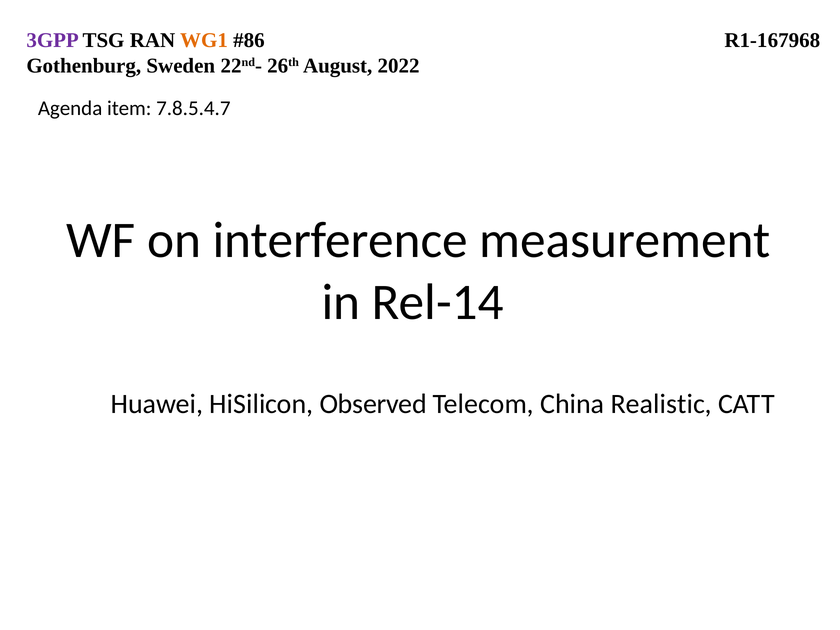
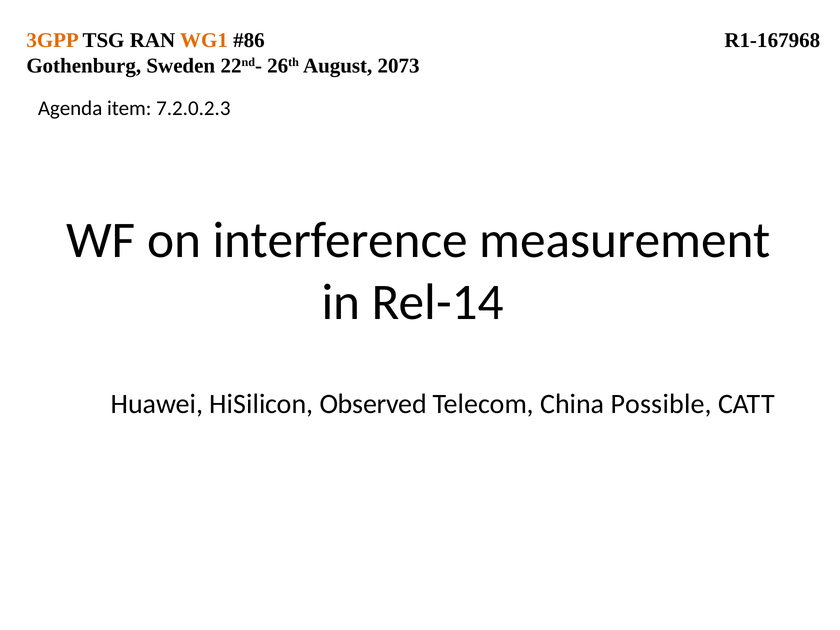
3GPP colour: purple -> orange (53, 40)
2022: 2022 -> 2073 (399, 66)
7.8.5.4.7: 7.8.5.4.7 -> 7.2.0.2.3 (193, 108)
Realistic: Realistic -> Possible (661, 404)
